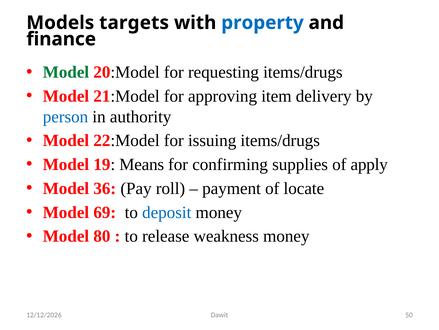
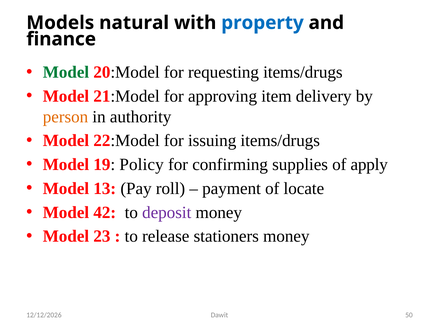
targets: targets -> natural (134, 23)
person colour: blue -> orange (65, 116)
Means: Means -> Policy (142, 164)
36: 36 -> 13 (105, 188)
69: 69 -> 42 (105, 212)
deposit colour: blue -> purple (167, 212)
80: 80 -> 23 (102, 236)
weakness: weakness -> stationers (226, 236)
